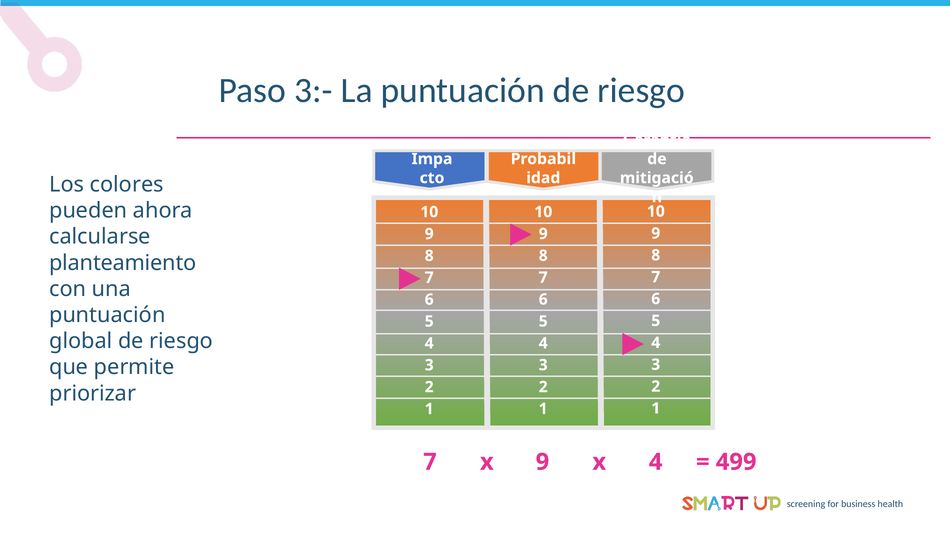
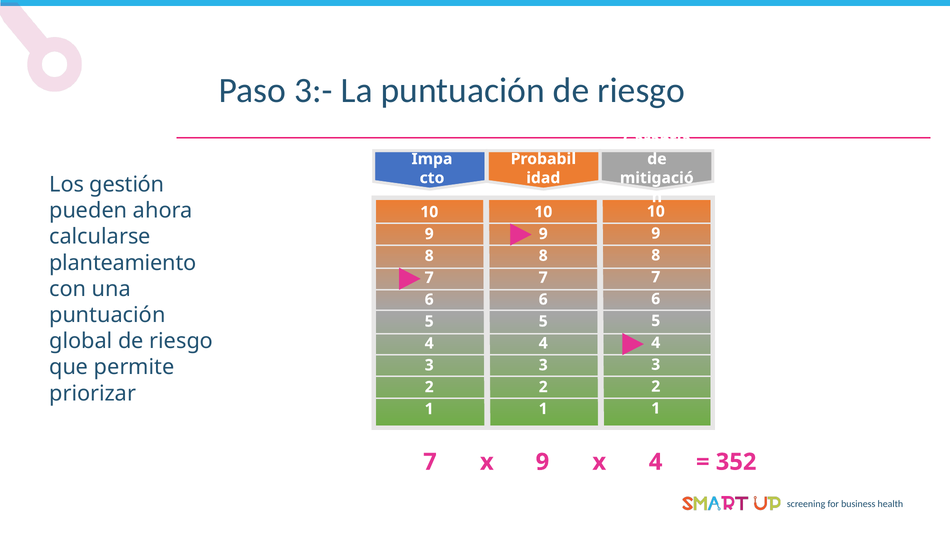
colores: colores -> gestión (127, 185)
499: 499 -> 352 (736, 462)
